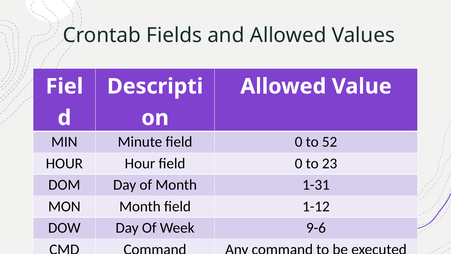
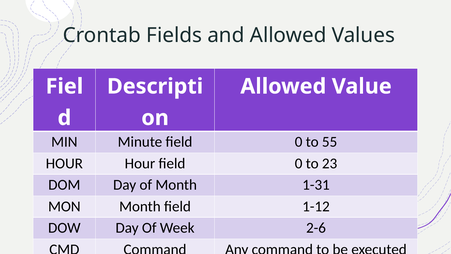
52: 52 -> 55 (330, 142)
9-6: 9-6 -> 2-6 (316, 228)
